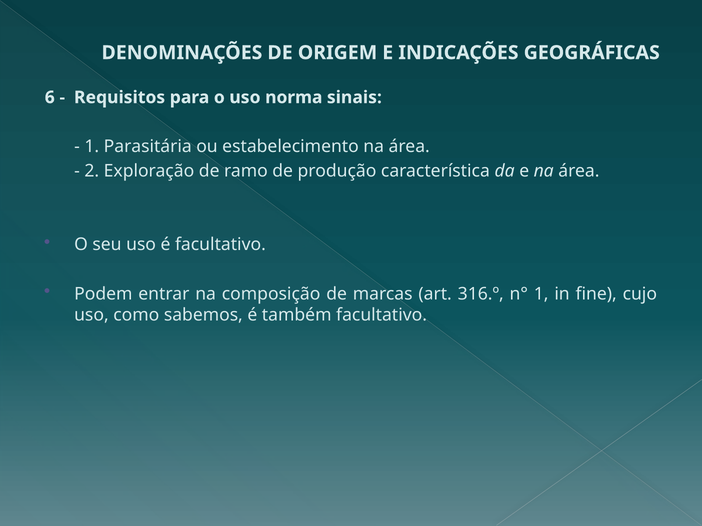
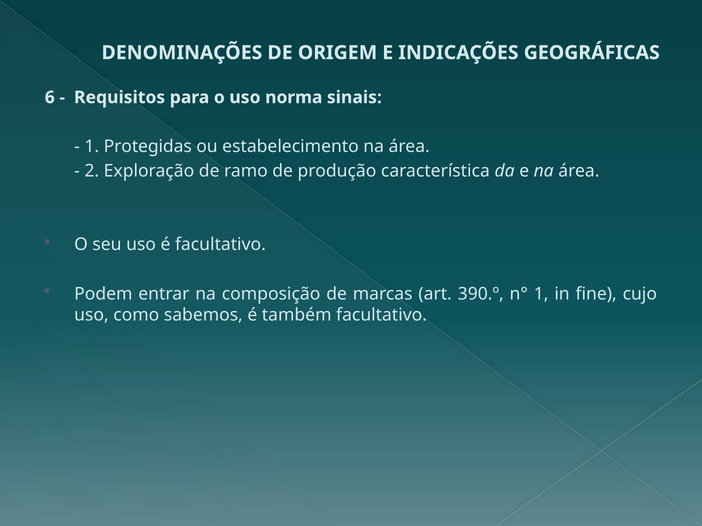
Parasitária: Parasitária -> Protegidas (148, 147)
316.º: 316.º -> 390.º (481, 294)
